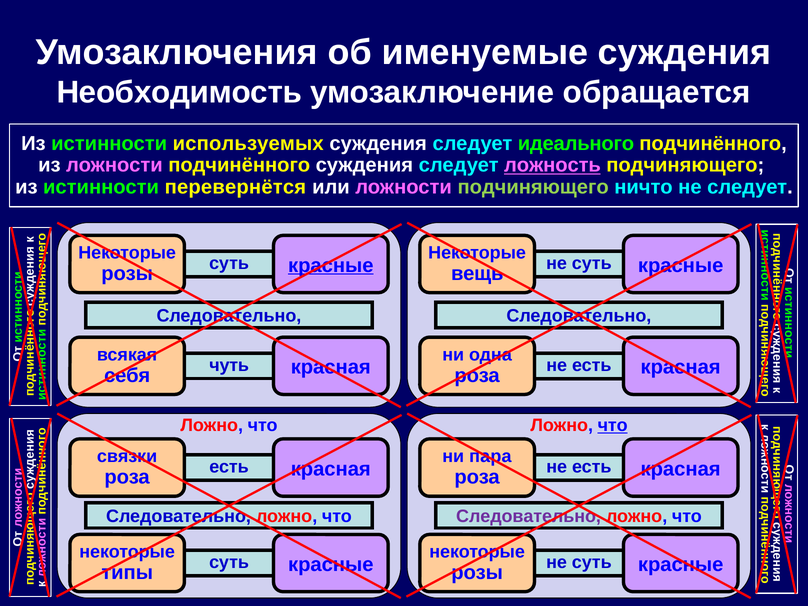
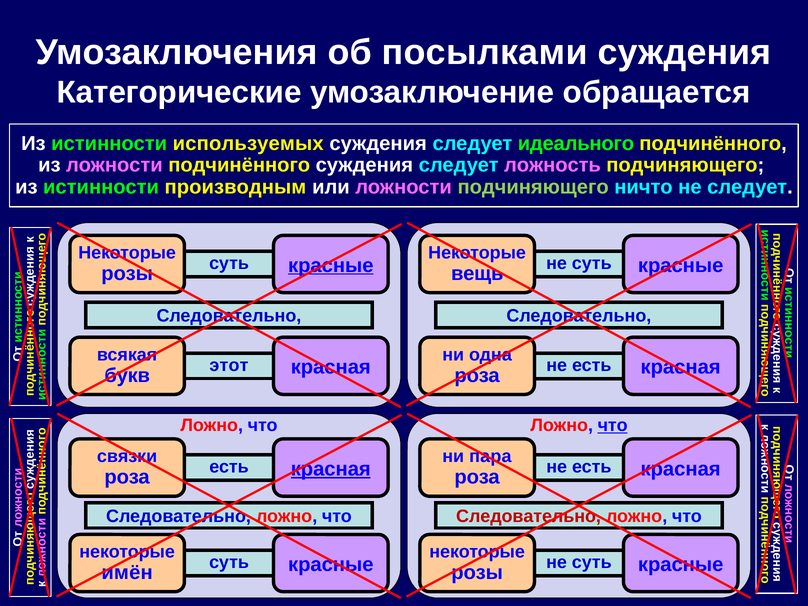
именуемые: именуемые -> посылками (485, 52)
Необходимость: Необходимость -> Категорические (179, 92)
ложность underline: present -> none (552, 165)
перевернётся: перевернётся -> производным (235, 187)
чуть: чуть -> этот (229, 365)
себя: себя -> букв (127, 375)
красная underline: none -> present (331, 469)
Следовательно colour: purple -> red (529, 516)
типы: типы -> имён (127, 573)
